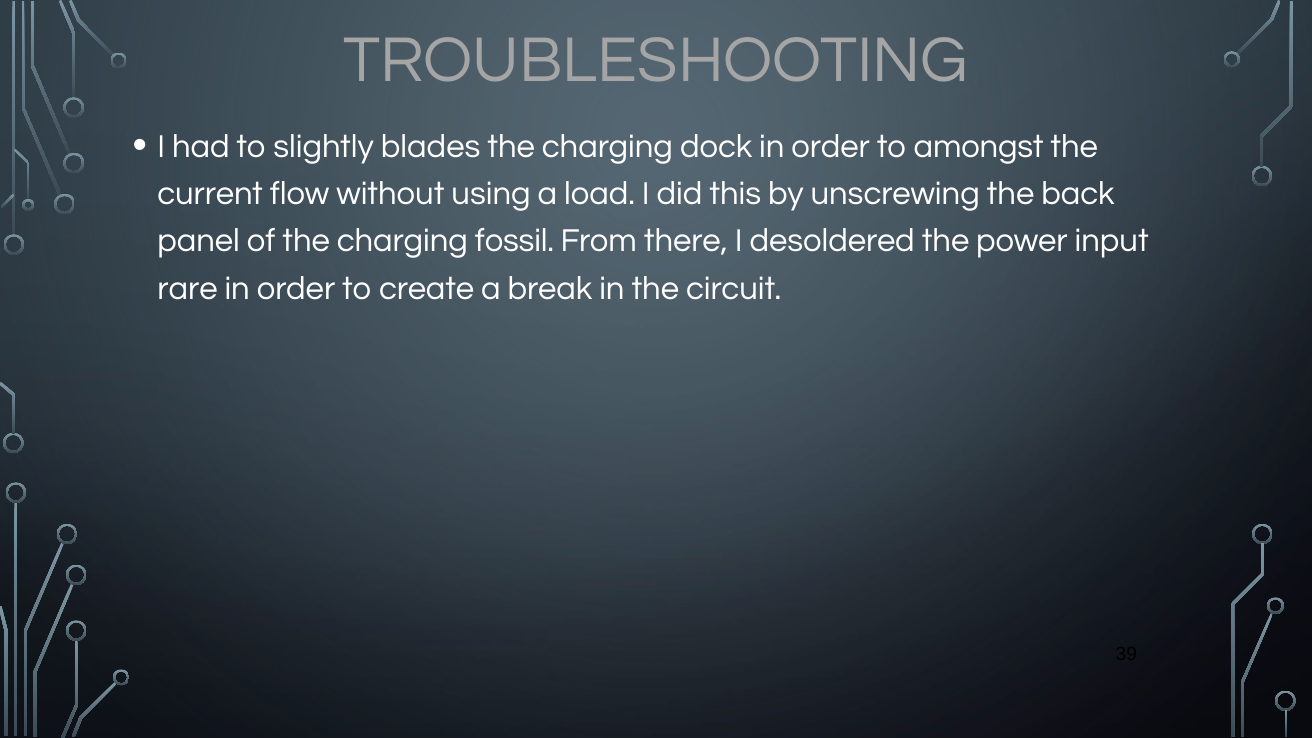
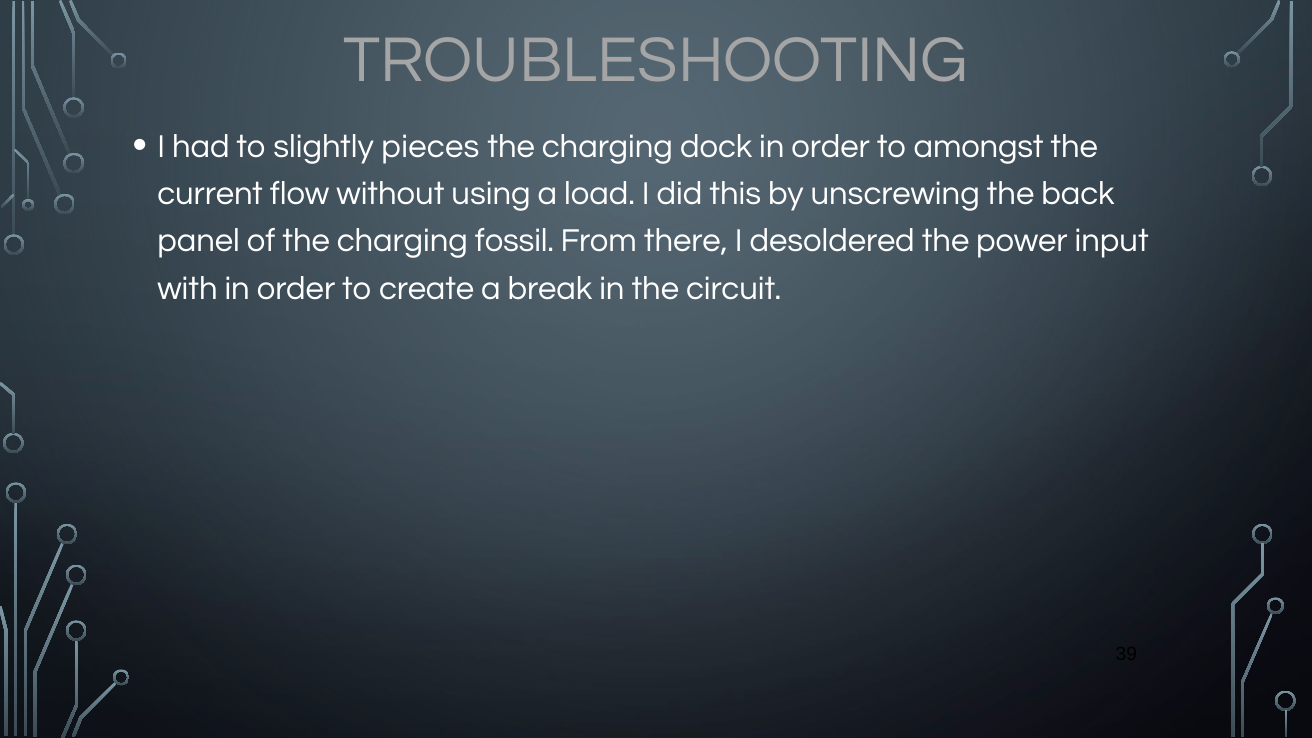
blades: blades -> pieces (430, 147)
rare: rare -> with (187, 288)
